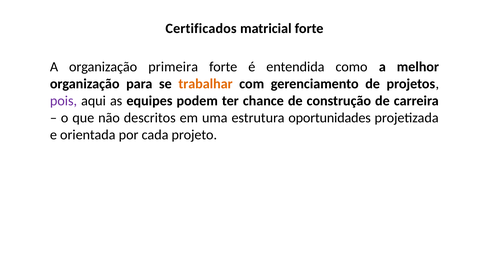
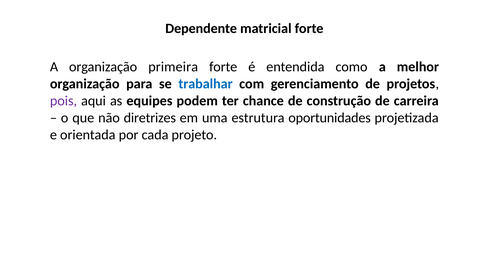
Certificados: Certificados -> Dependente (201, 29)
trabalhar colour: orange -> blue (206, 84)
descritos: descritos -> diretrizes (150, 118)
